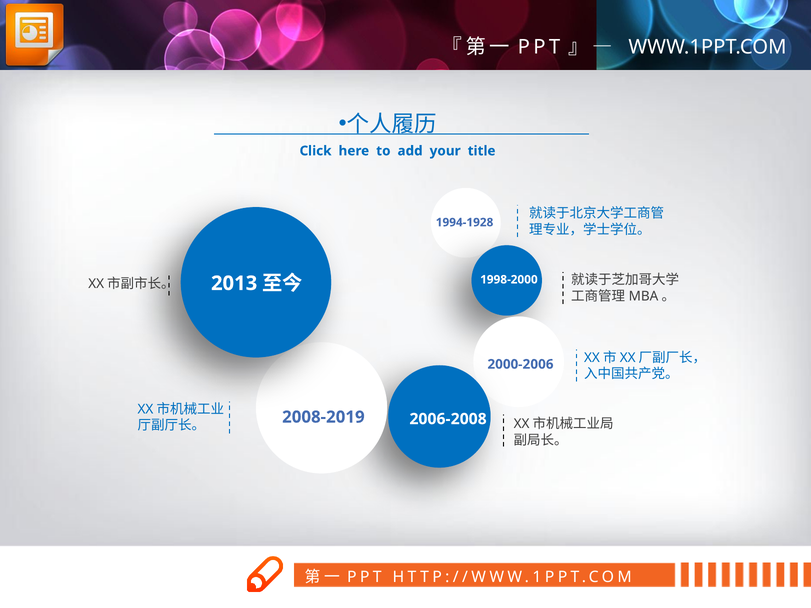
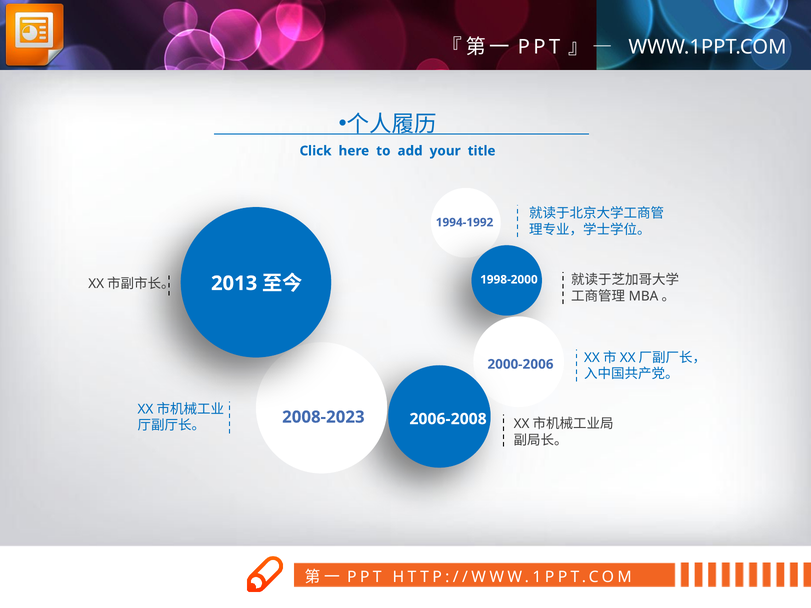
1994-1928: 1994-1928 -> 1994-1992 (465, 222)
2008-2019: 2008-2019 -> 2008-2023 (323, 417)
